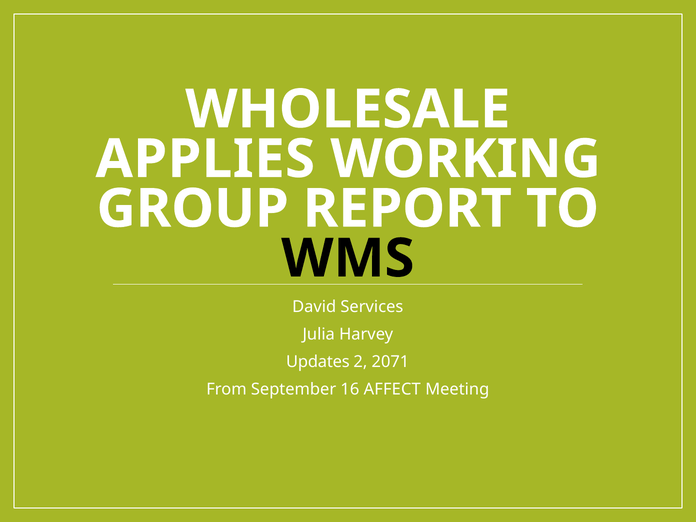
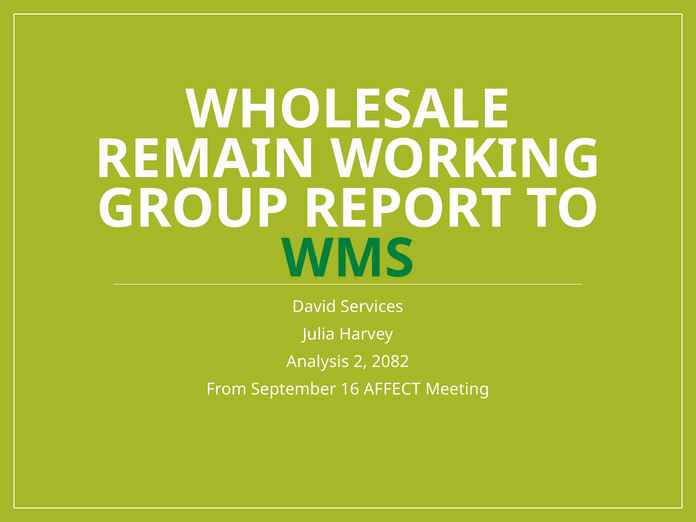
APPLIES: APPLIES -> REMAIN (205, 159)
WMS colour: black -> green (348, 259)
Updates: Updates -> Analysis (318, 362)
2071: 2071 -> 2082 (390, 362)
